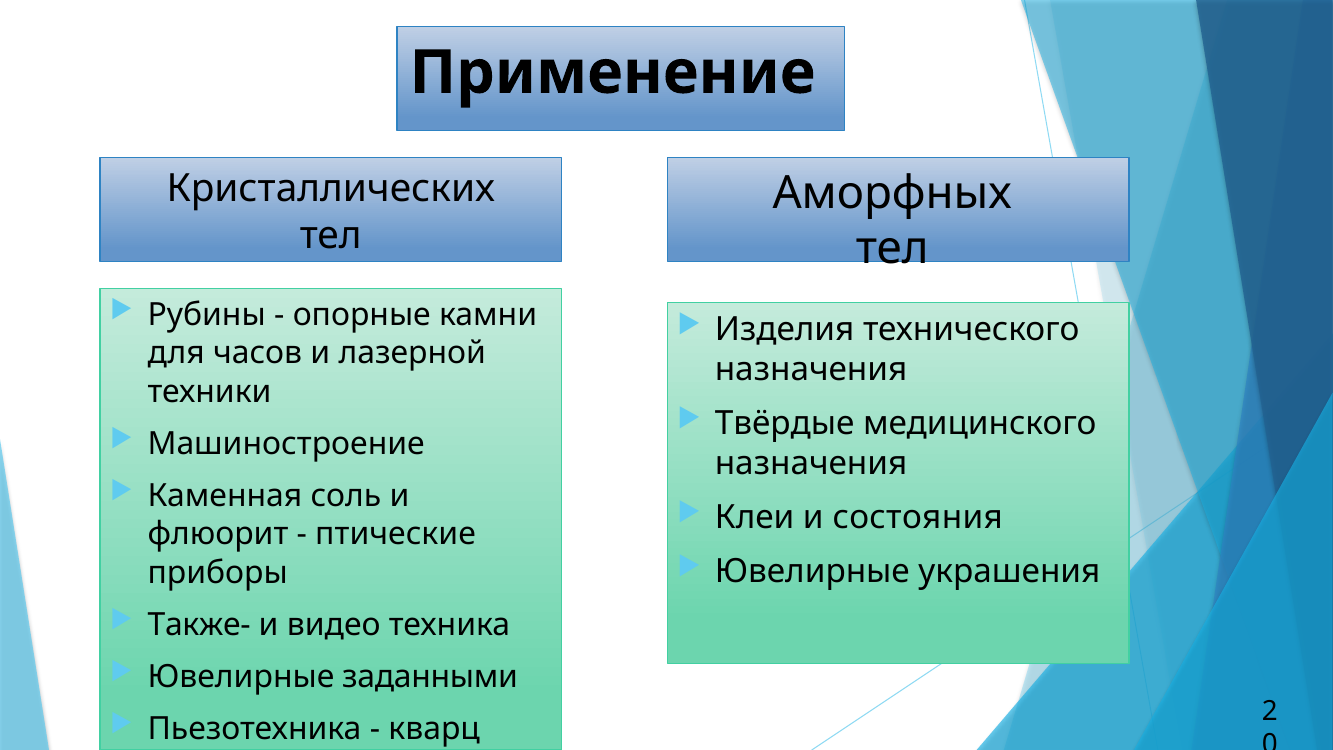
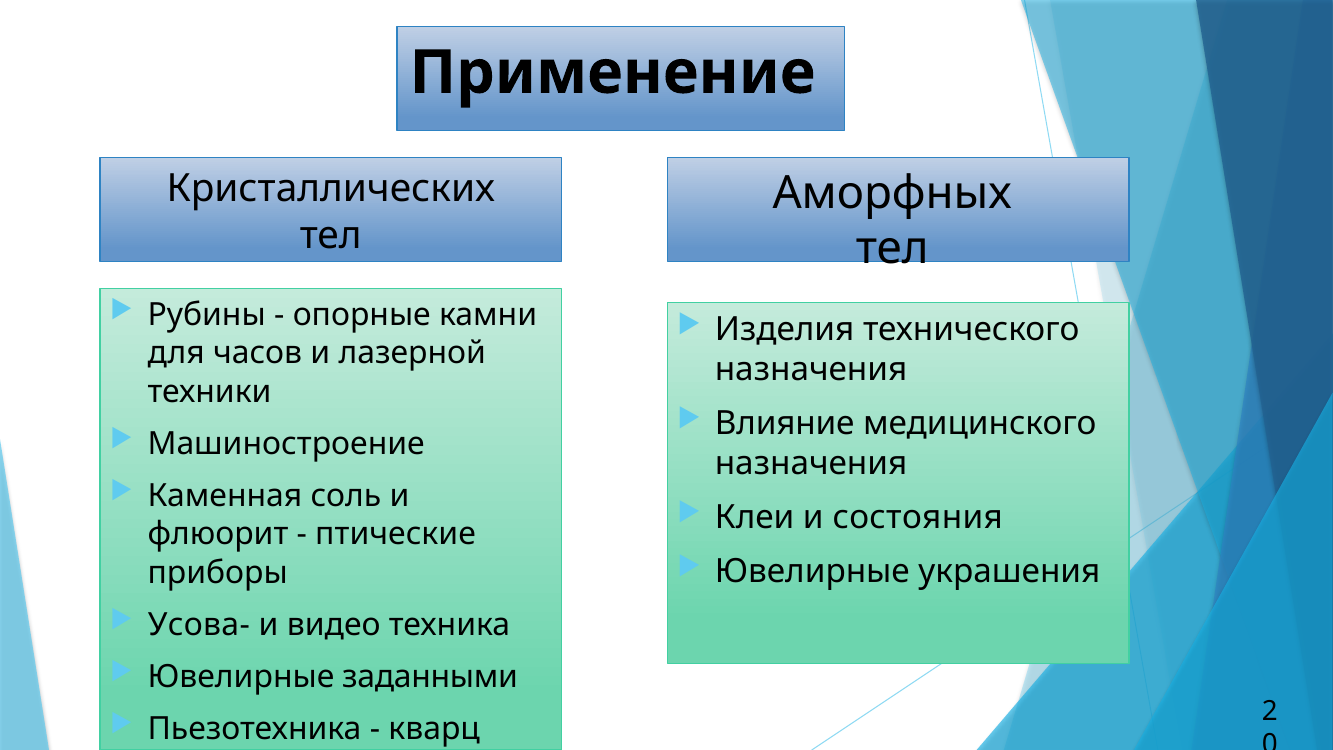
Твёрдые: Твёрдые -> Влияние (785, 423)
Также-: Также- -> Усова- (199, 625)
